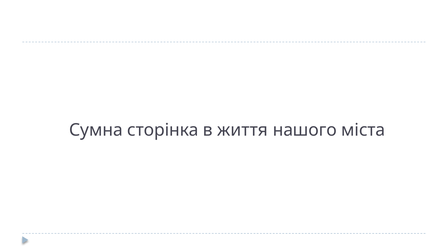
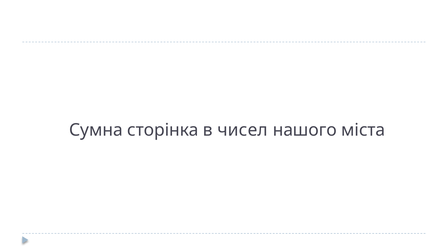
життя: життя -> чисел (243, 130)
